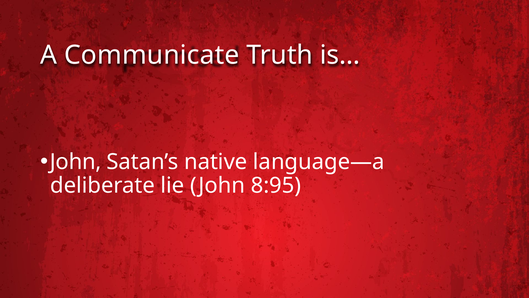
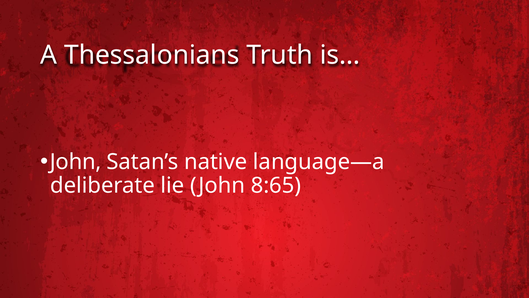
Communicate: Communicate -> Thessalonians (152, 55)
8:95: 8:95 -> 8:65 (276, 185)
